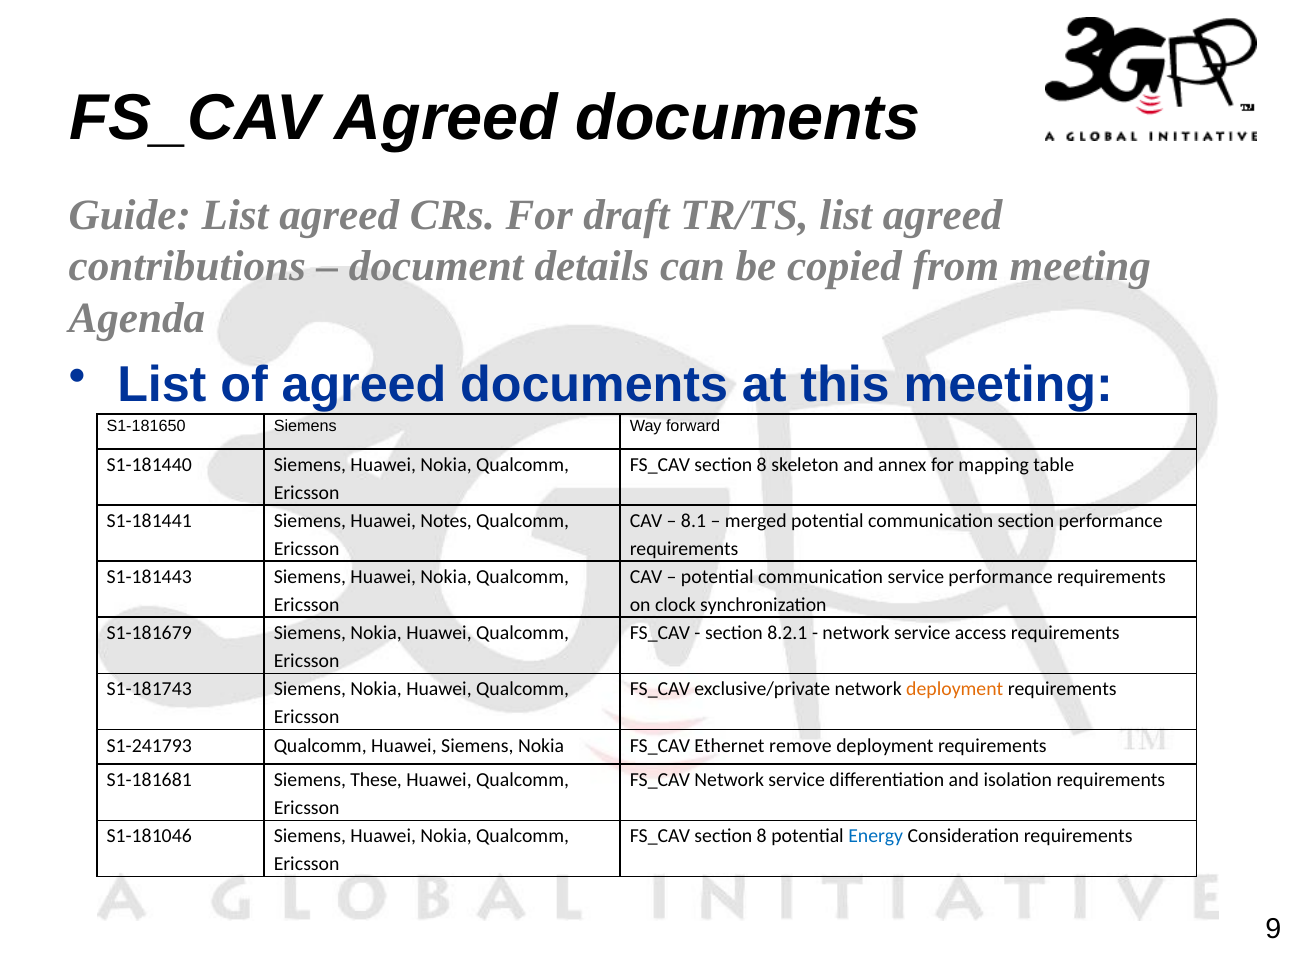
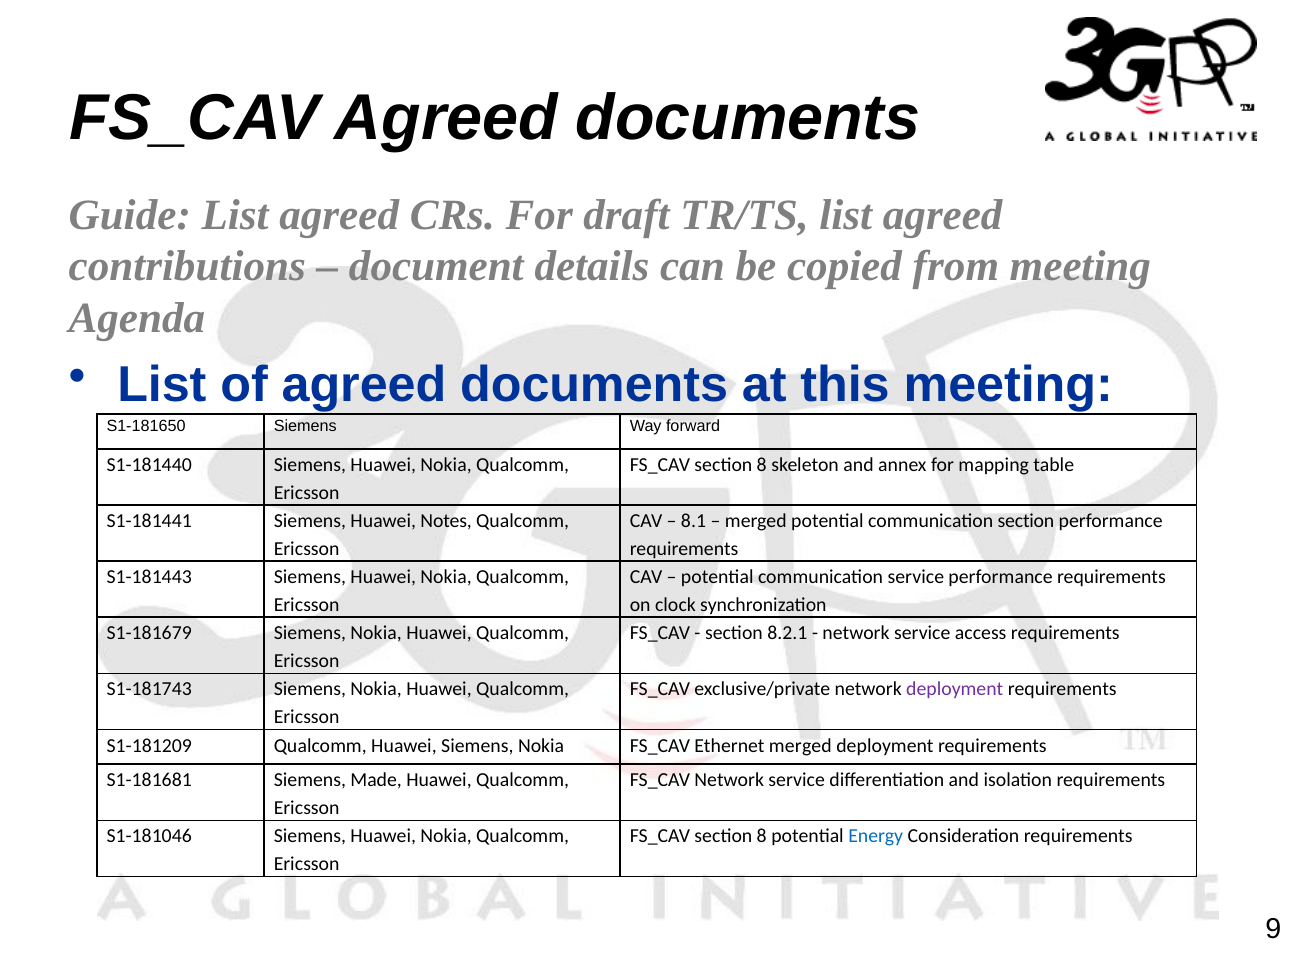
deployment colour: orange -> purple (955, 689)
S1-241793: S1-241793 -> S1-181209 (149, 745)
Ethernet remove: remove -> merged (800, 745)
These: These -> Made (376, 780)
